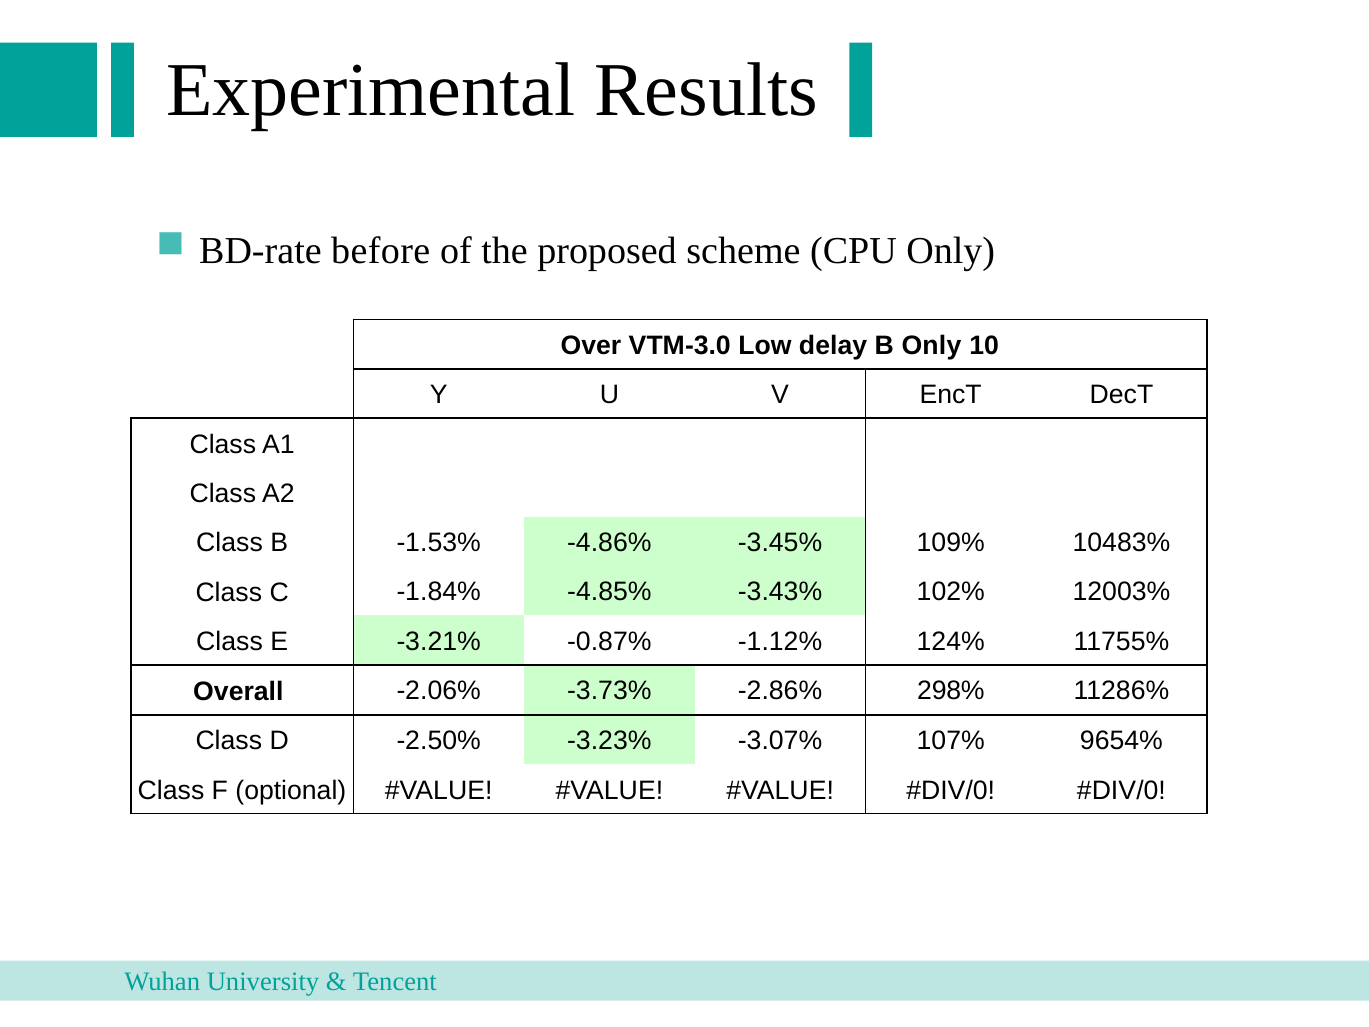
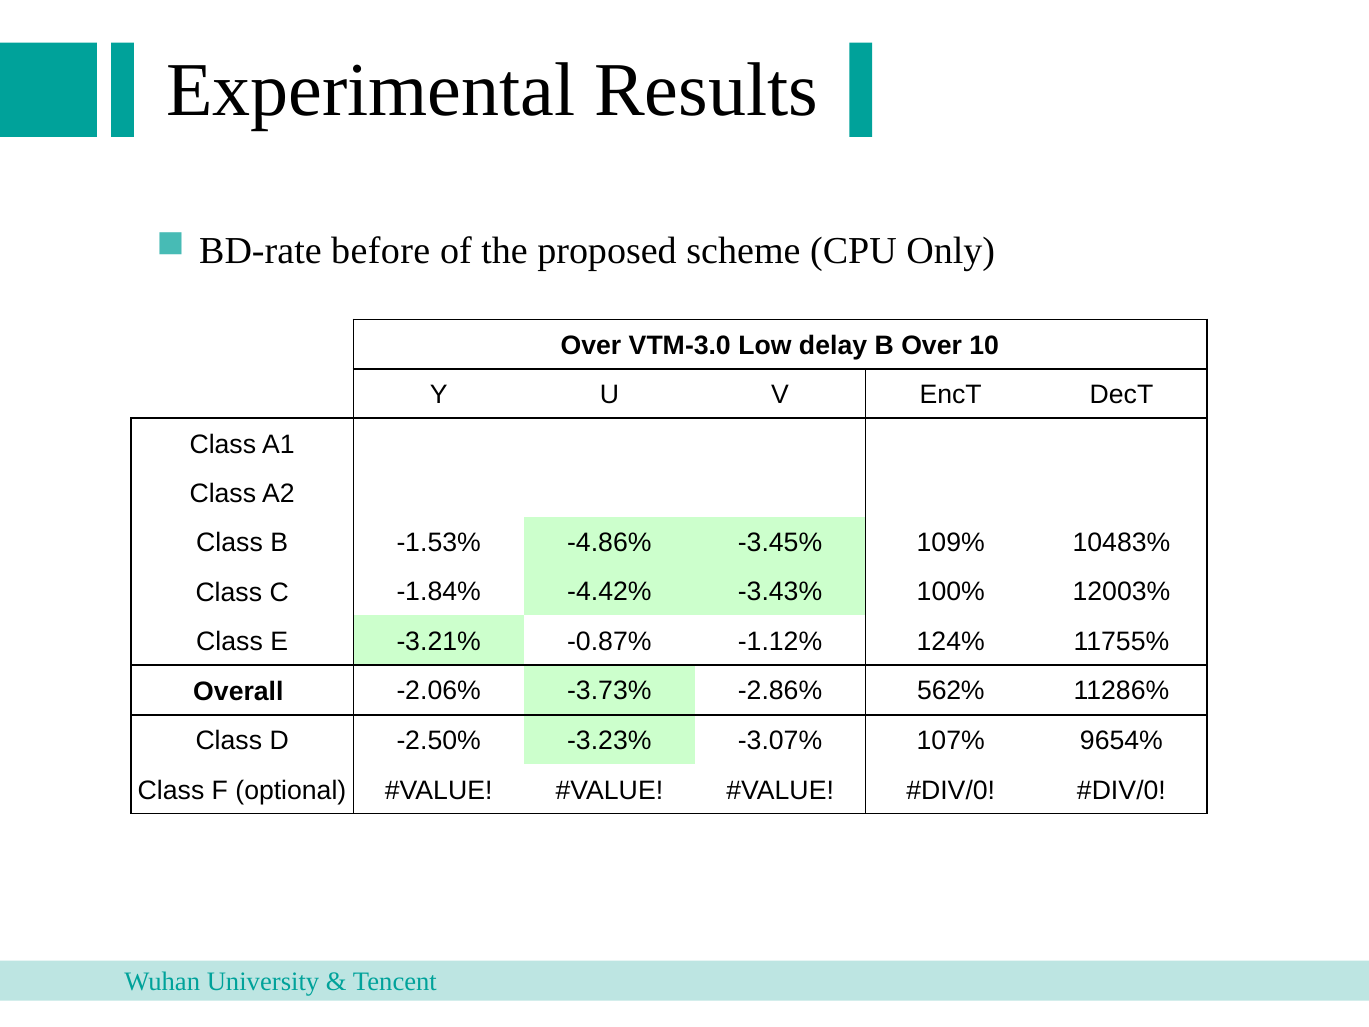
B Only: Only -> Over (932, 346)
-4.85%: -4.85% -> -4.42% (609, 592)
102%: 102% -> 100% (951, 592)
298%: 298% -> 562% (951, 691)
